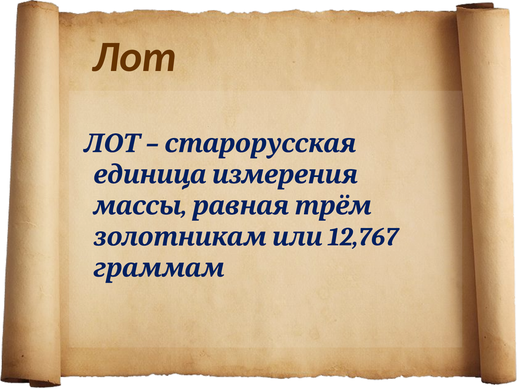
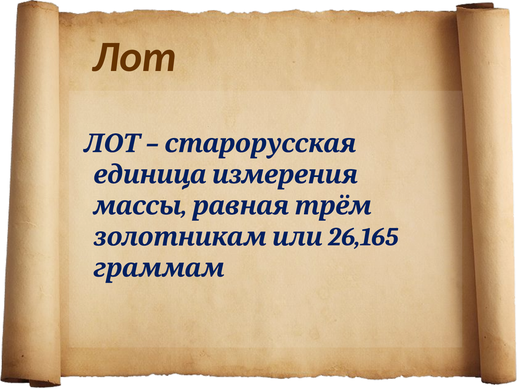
12,767: 12,767 -> 26,165 (364, 237)
